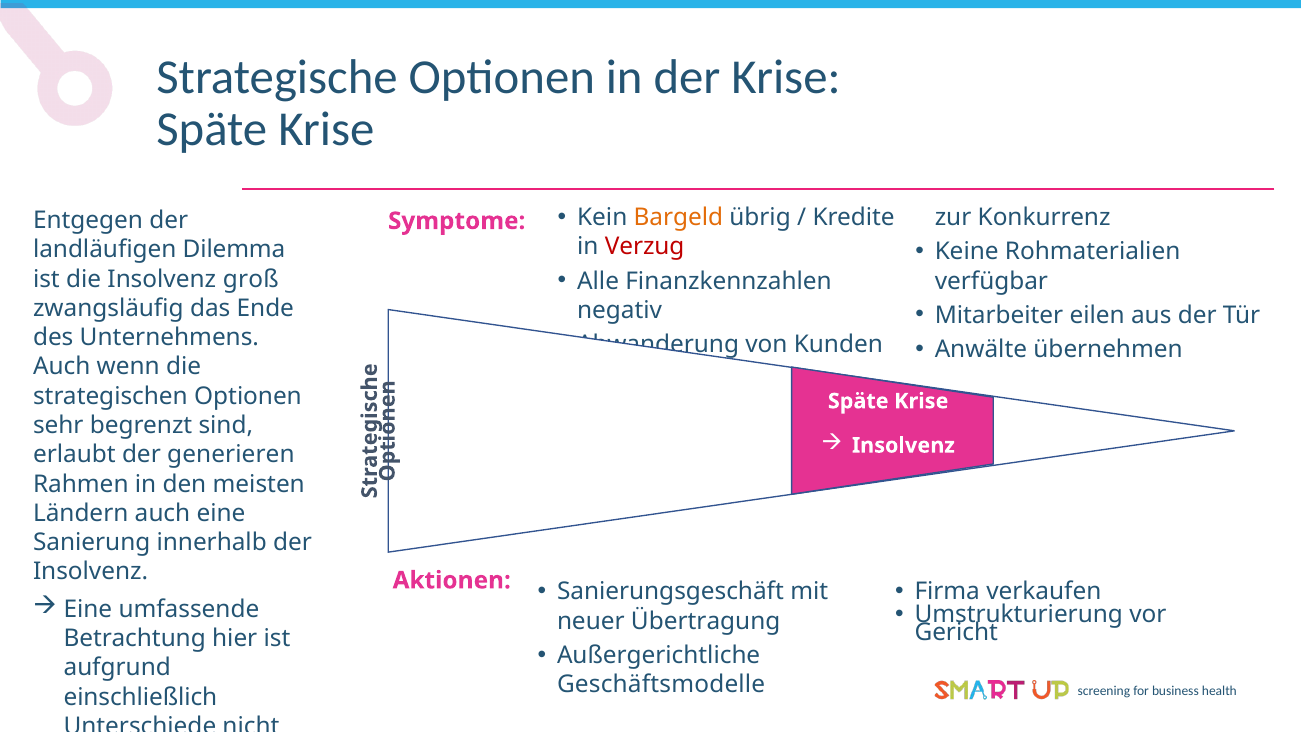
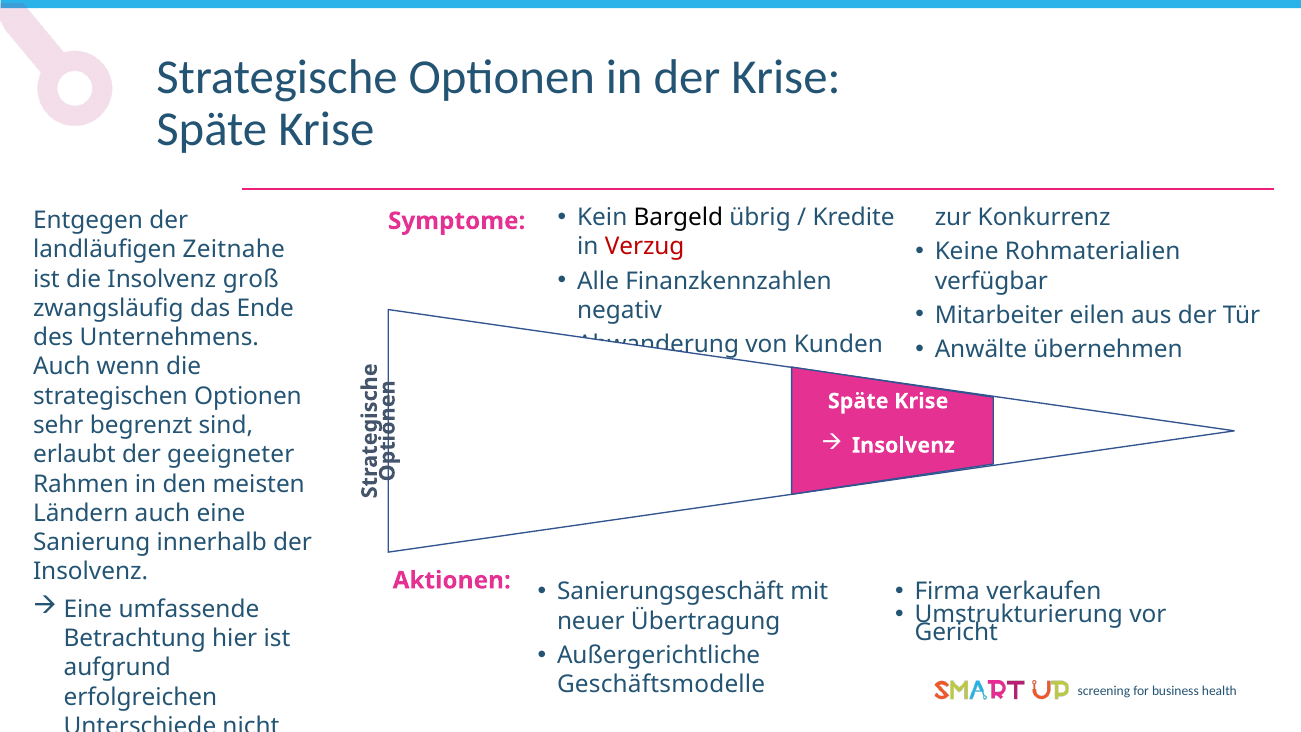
Bargeld colour: orange -> black (678, 218)
Dilemma: Dilemma -> Zeitnahe (234, 250)
generieren: generieren -> geeigneter (231, 455)
einschließlich: einschließlich -> erfolgreichen (140, 697)
